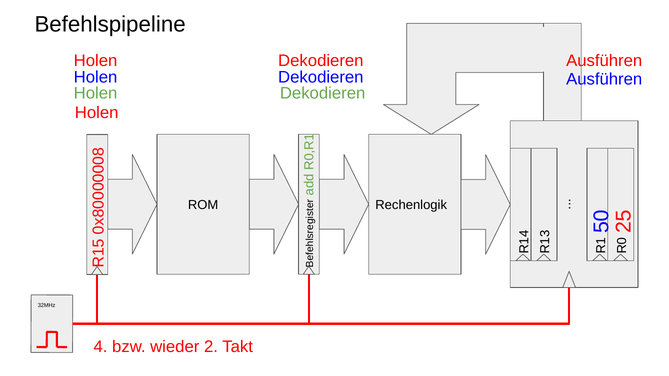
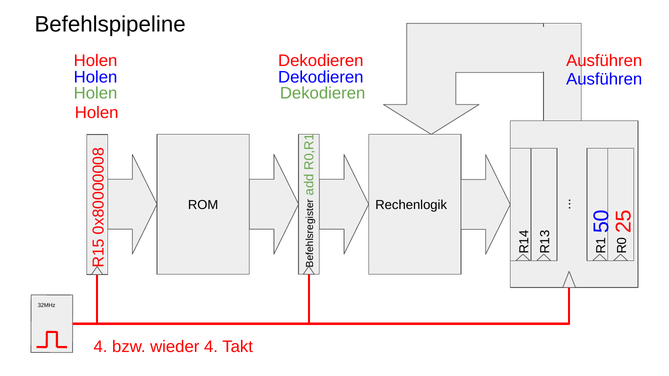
wieder 2: 2 -> 4 (211, 347)
